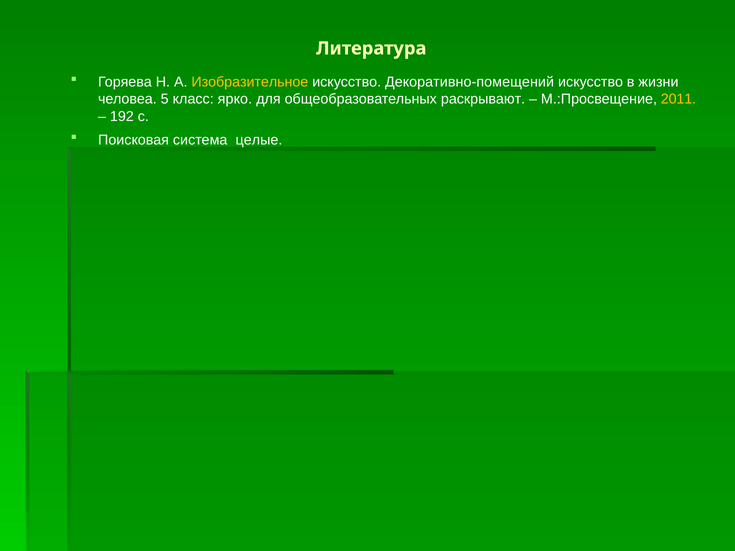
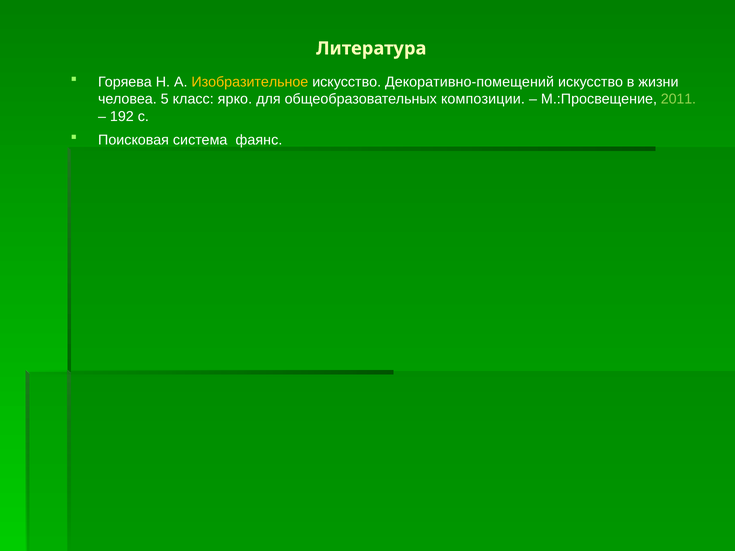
раскрывают: раскрывают -> композиции (483, 99)
2011 colour: yellow -> light green (678, 99)
целые: целые -> фаянс (259, 140)
